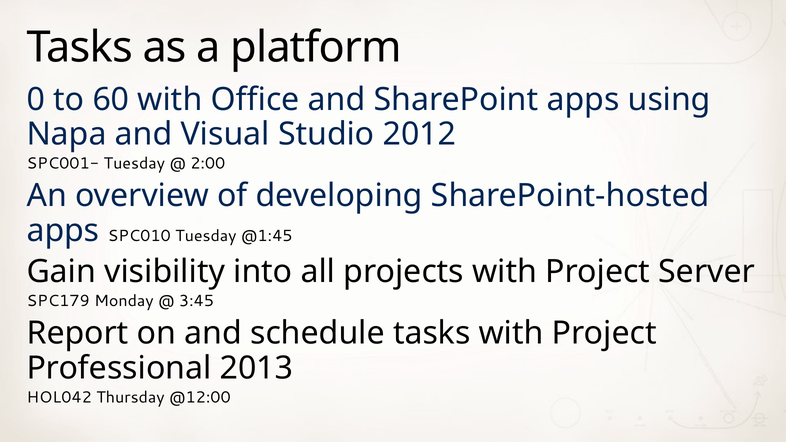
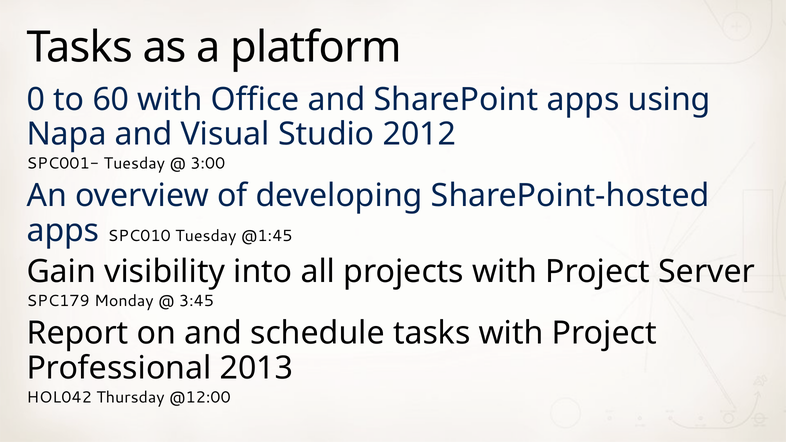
2:00: 2:00 -> 3:00 (208, 164)
